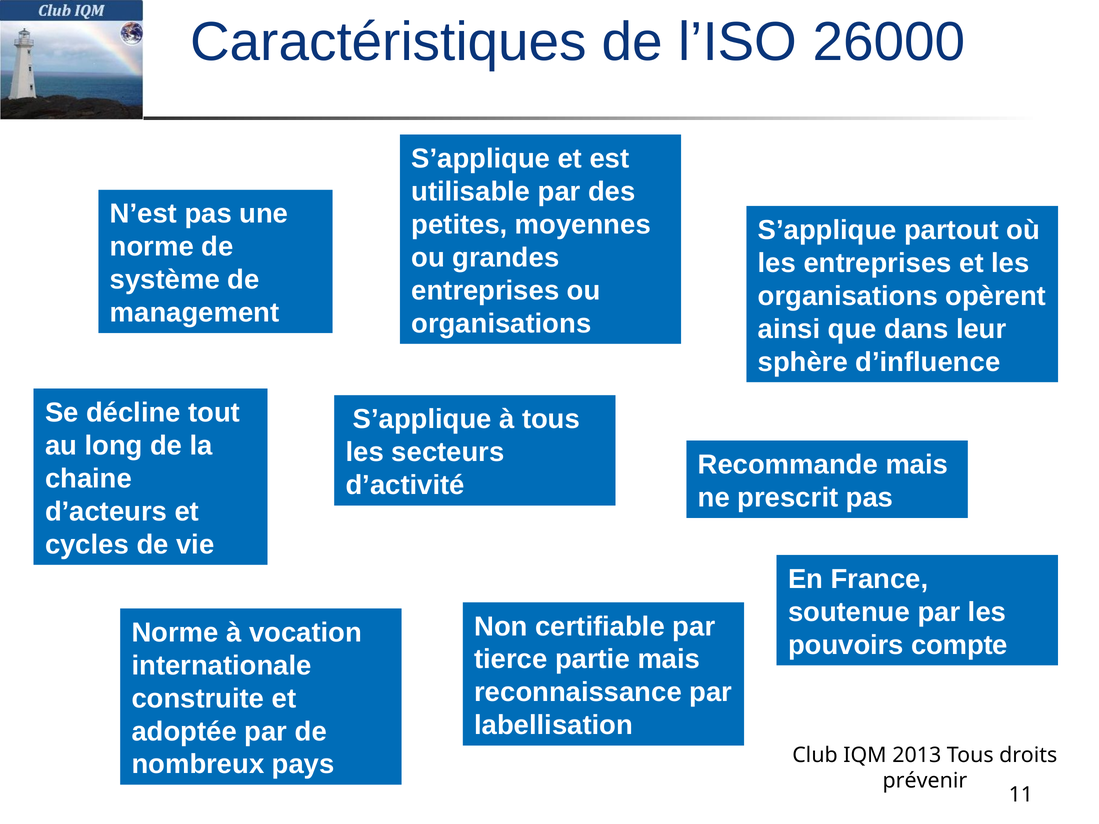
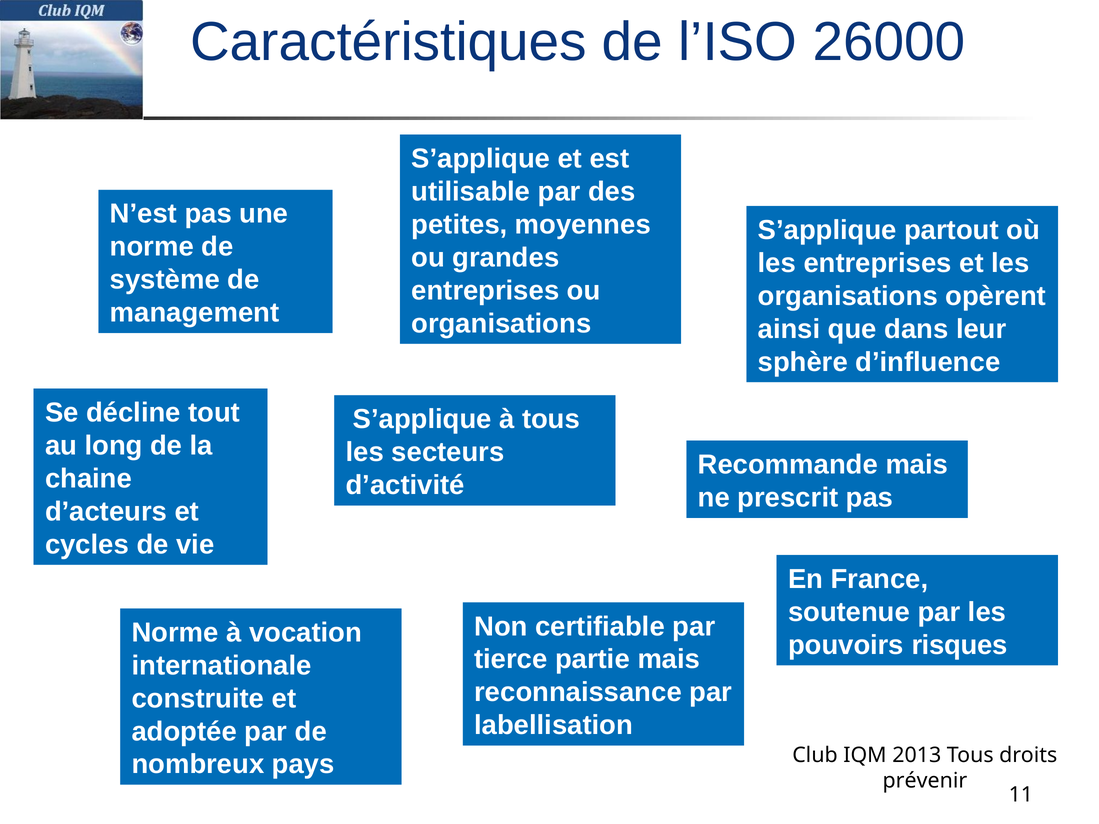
compte: compte -> risques (960, 645)
